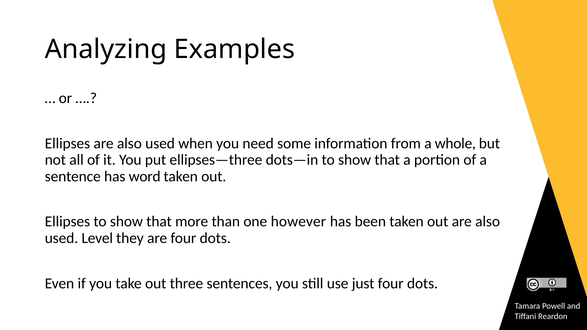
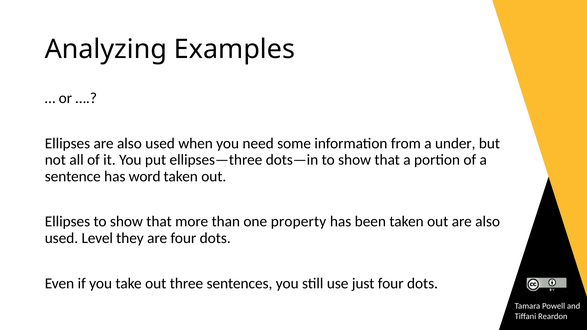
whole: whole -> under (455, 143)
however: however -> property (298, 222)
